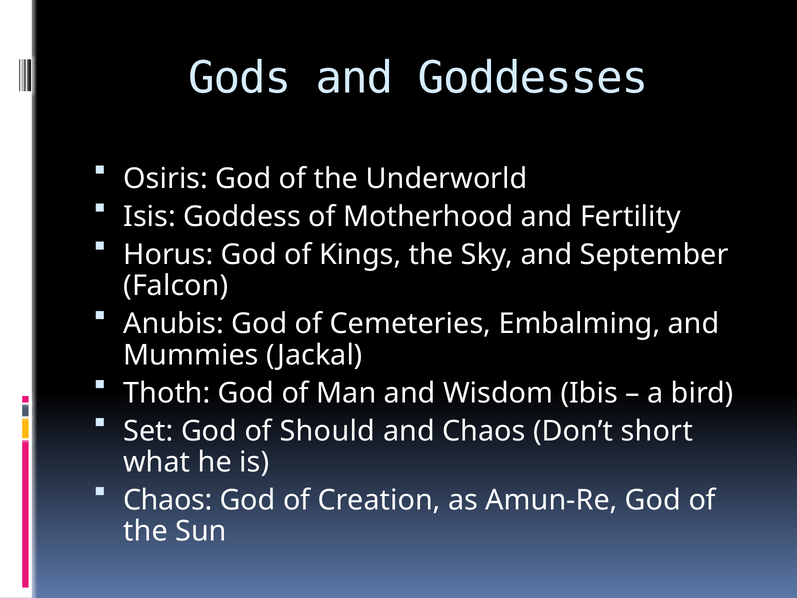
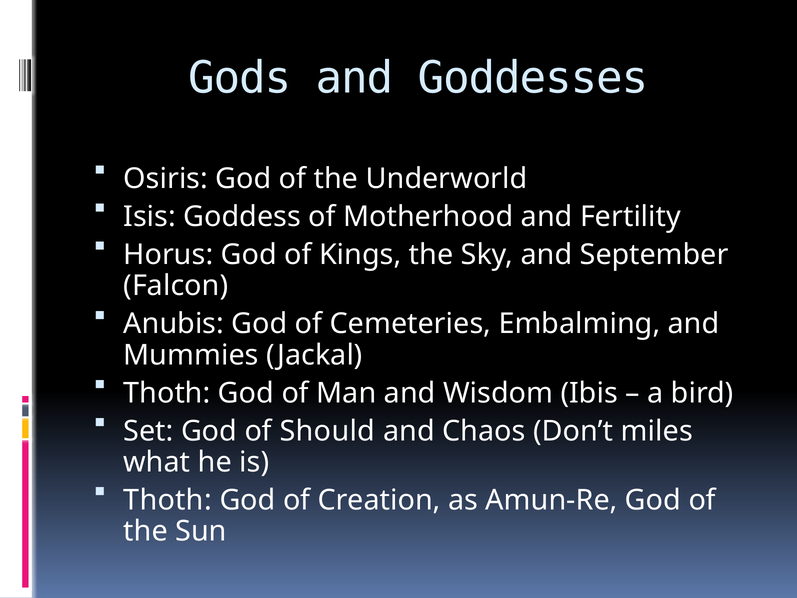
short: short -> miles (657, 431)
Chaos: Chaos -> Thoth (168, 500)
